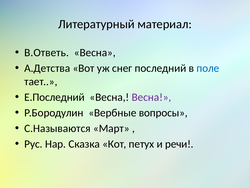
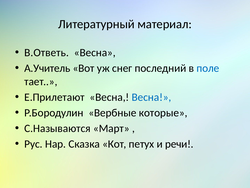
А.Детства: А.Детства -> А.Учитель (47, 68)
Е.Последний: Е.Последний -> Е.Прилетают (54, 97)
Весна colour: purple -> blue (151, 97)
вопросы: вопросы -> которые (163, 112)
